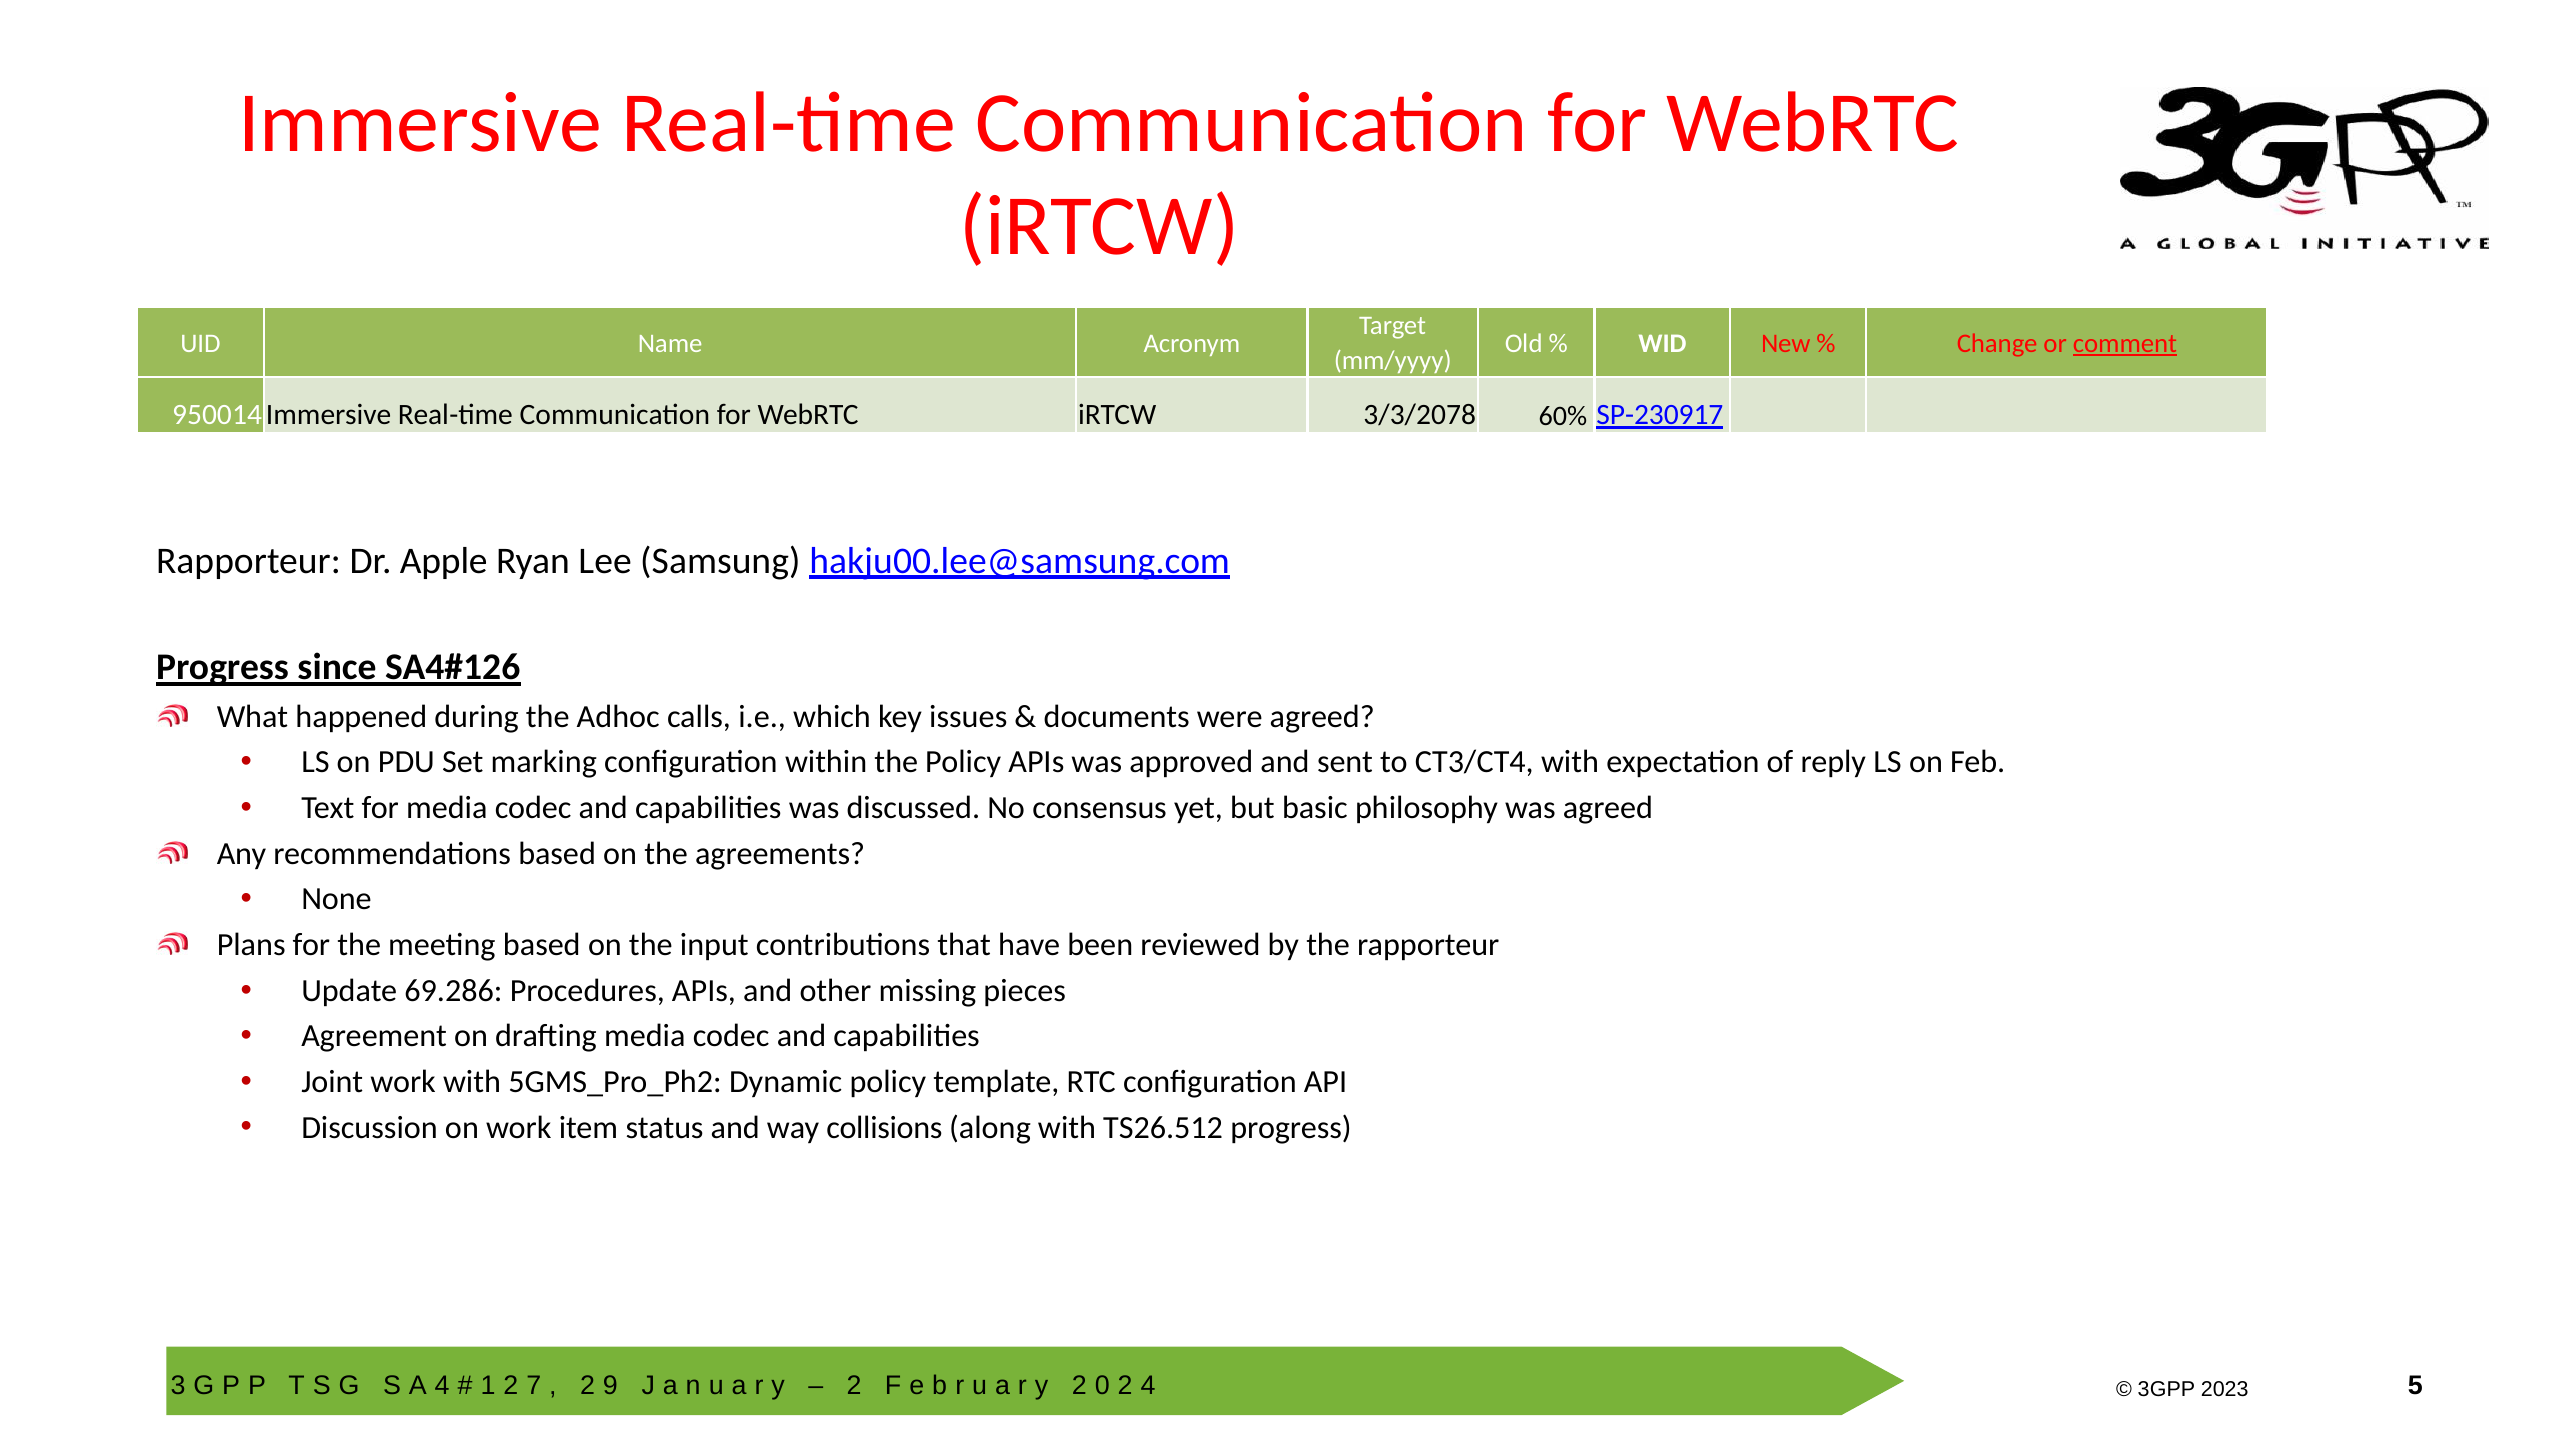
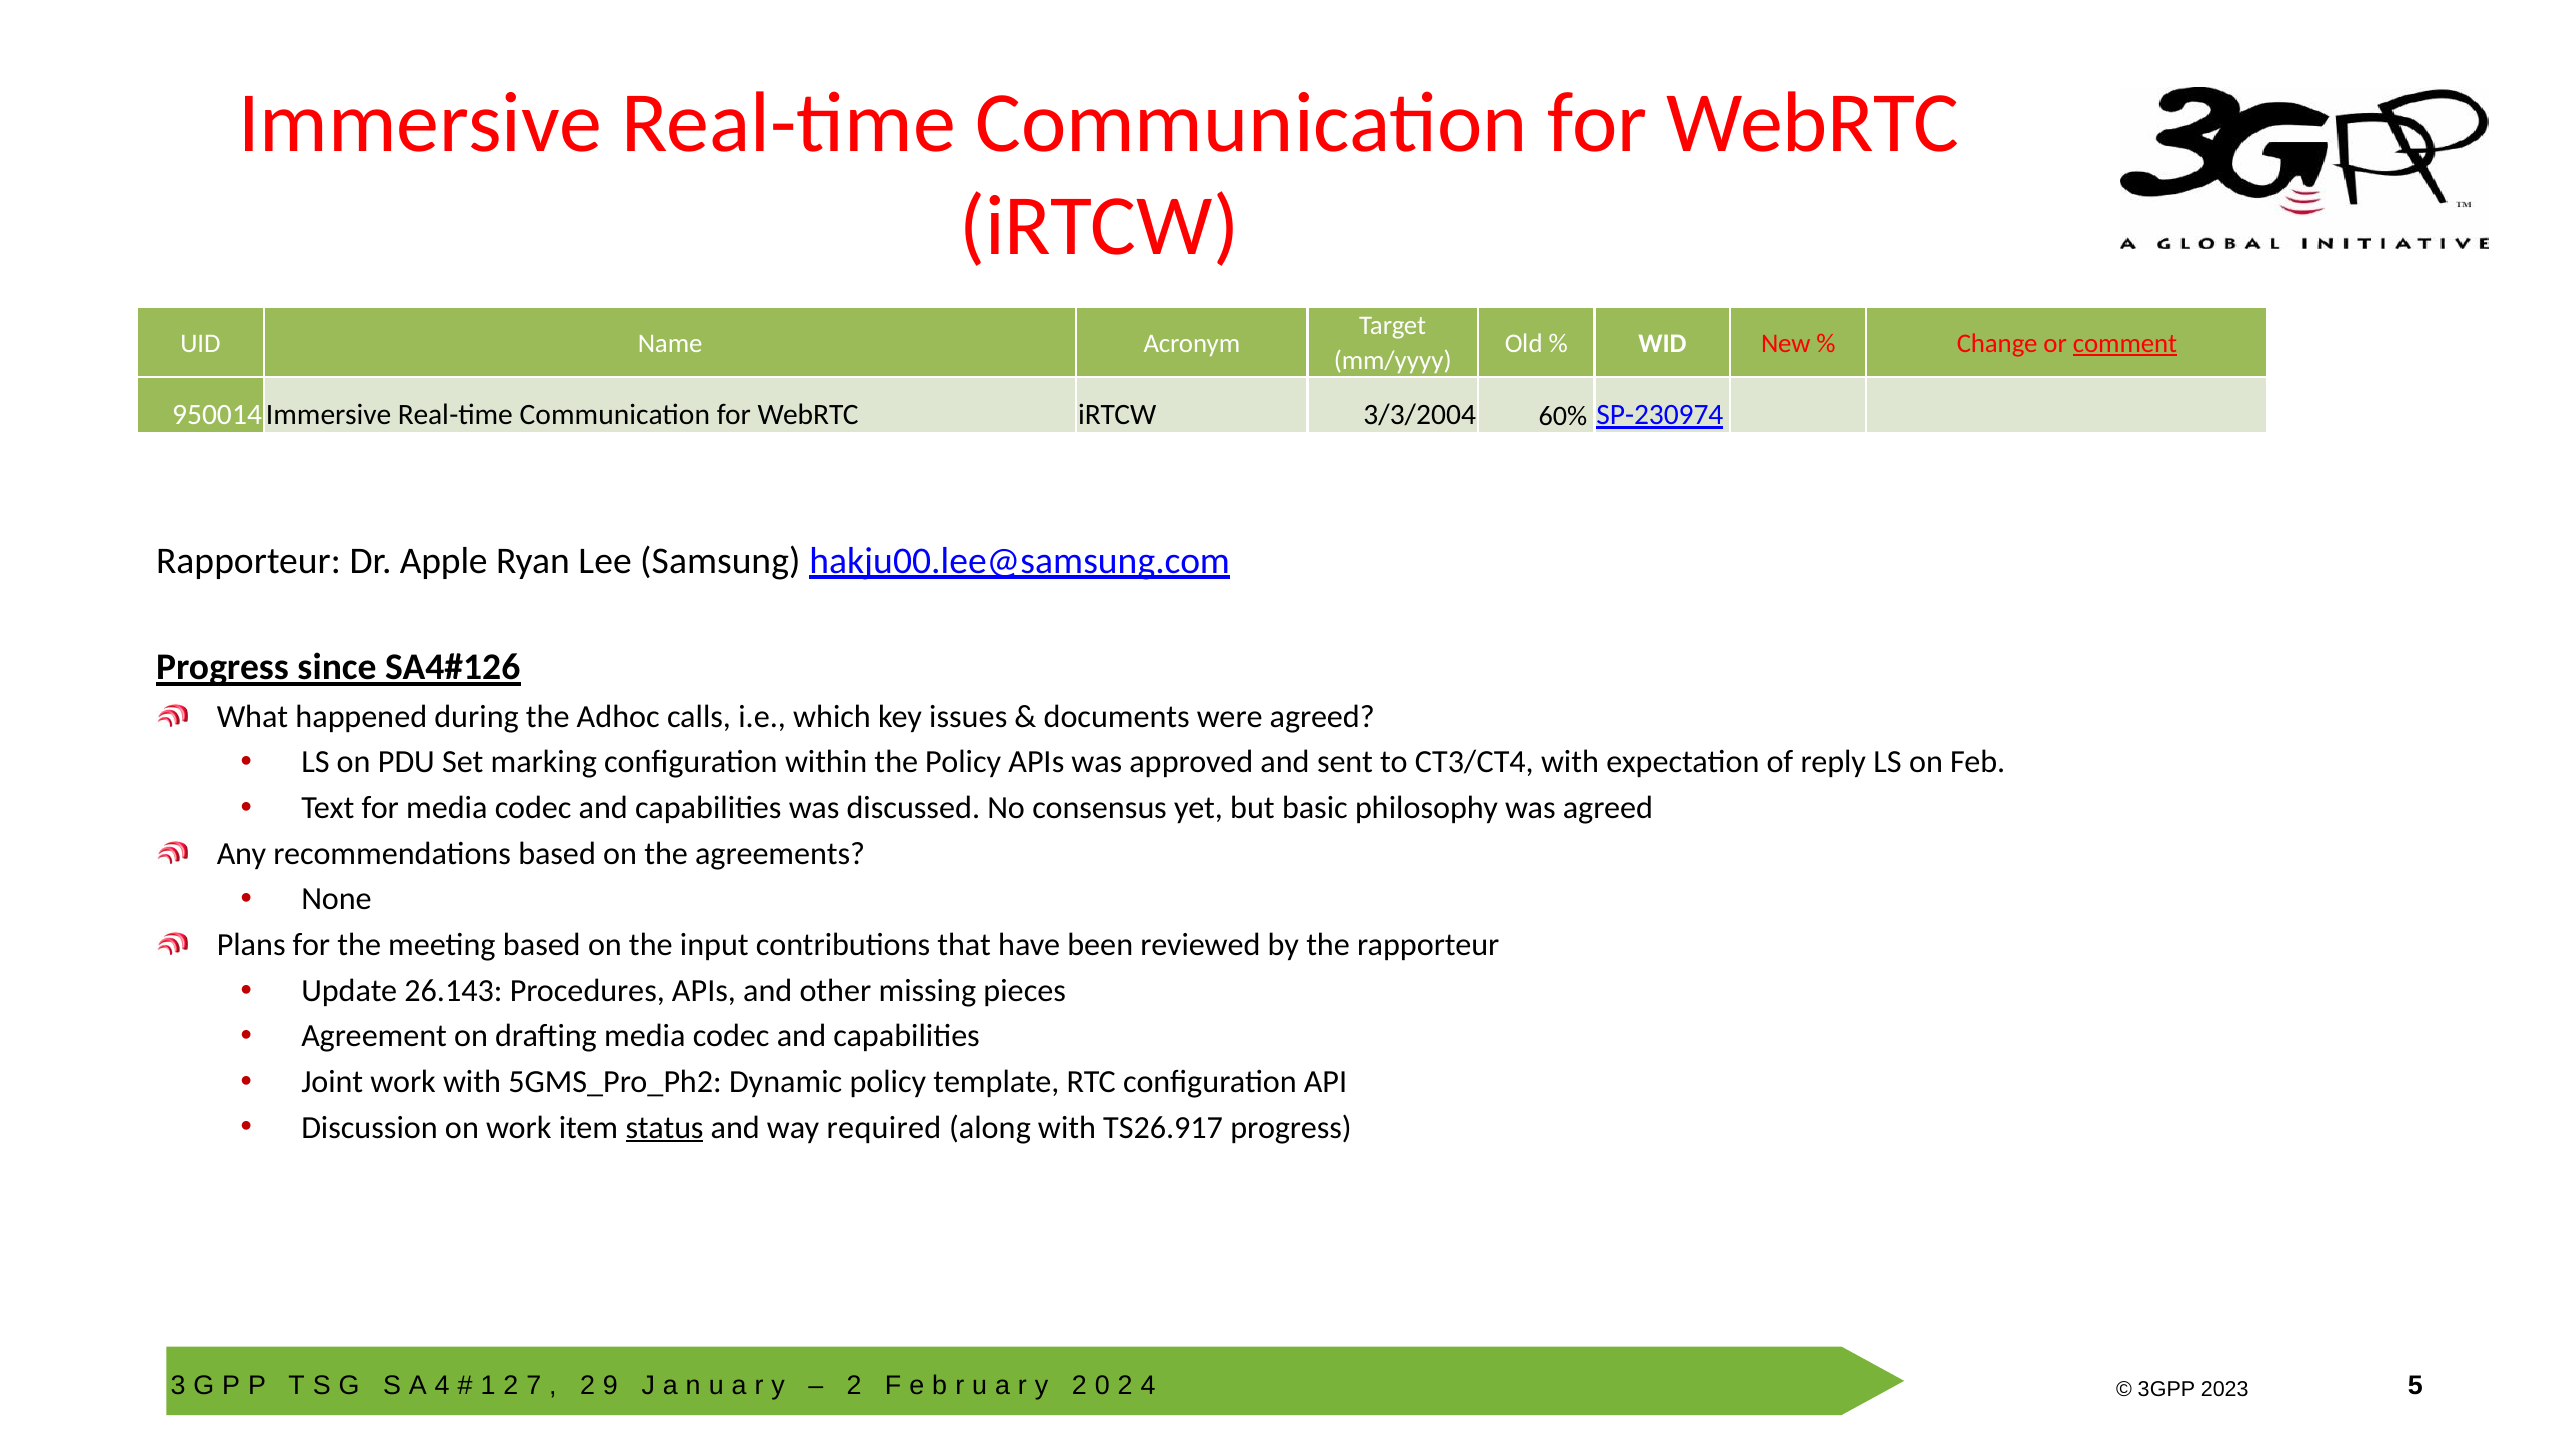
3/3/2078: 3/3/2078 -> 3/3/2004 (1420, 415)
SP-230917: SP-230917 -> SP-230974 (1660, 415)
69.286: 69.286 -> 26.143 (453, 991)
status underline: none -> present (665, 1127)
collisions: collisions -> required (884, 1127)
TS26.512: TS26.512 -> TS26.917 (1163, 1127)
